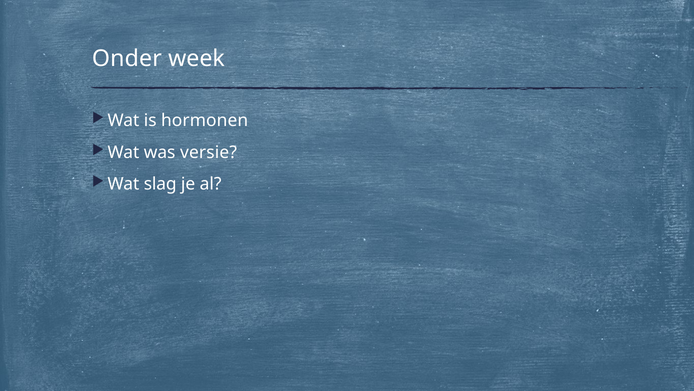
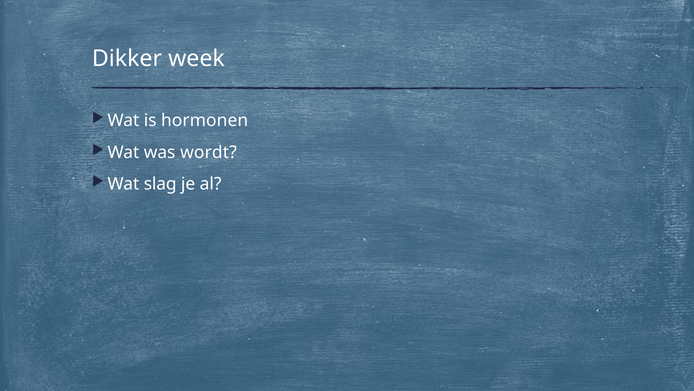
Onder: Onder -> Dikker (127, 58)
versie: versie -> wordt (208, 152)
